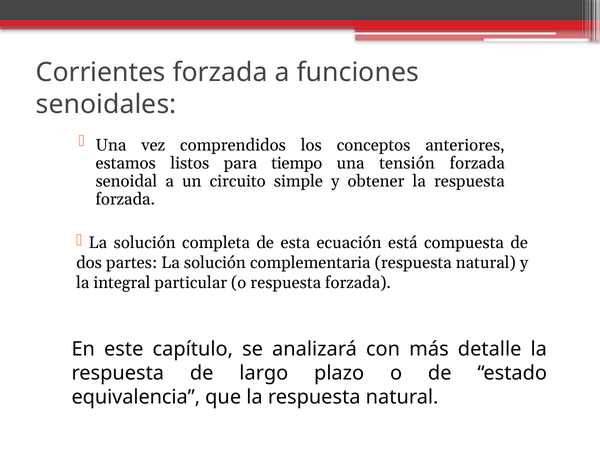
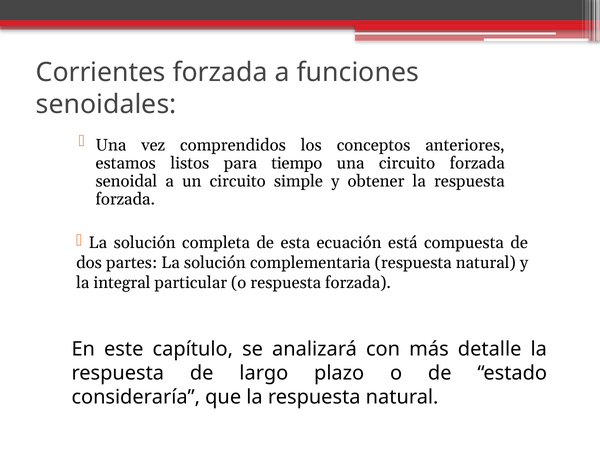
una tensión: tensión -> circuito (407, 163)
equivalencia: equivalencia -> consideraría (136, 397)
